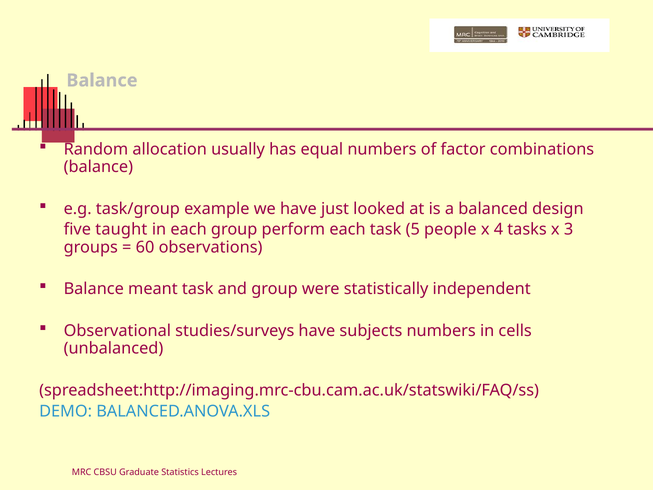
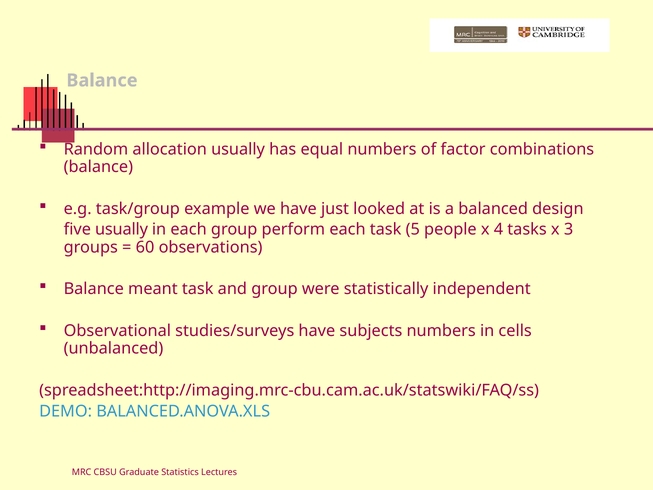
five taught: taught -> usually (122, 229)
